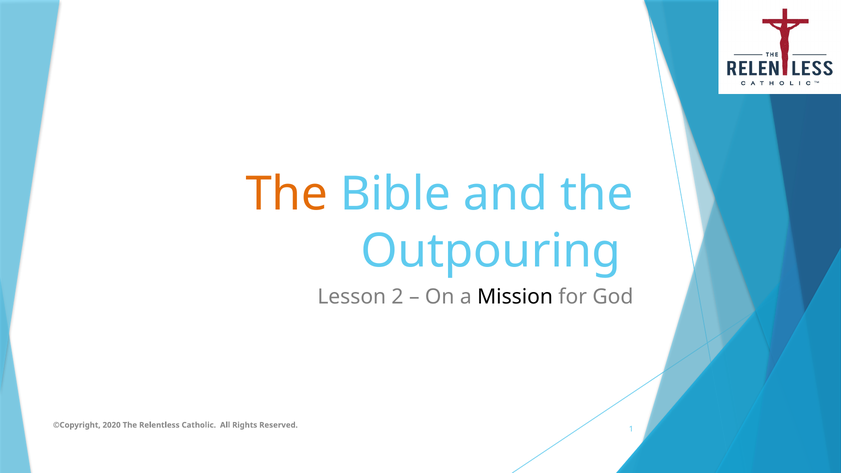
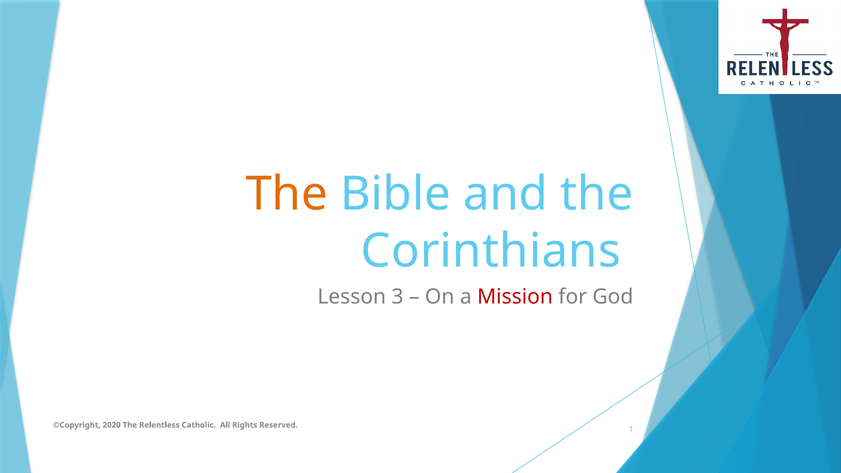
Outpouring: Outpouring -> Corinthians (491, 251)
2: 2 -> 3 (398, 297)
Mission colour: black -> red (515, 297)
